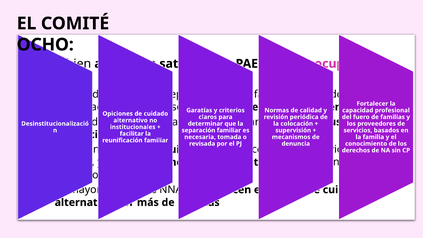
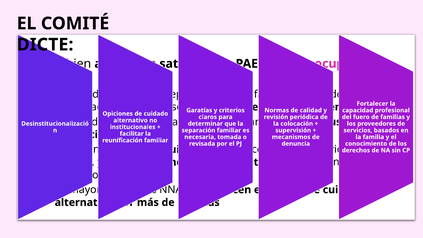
OCHO: OCHO -> DICTE (45, 45)
